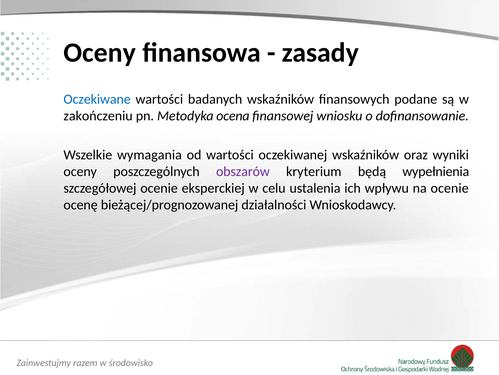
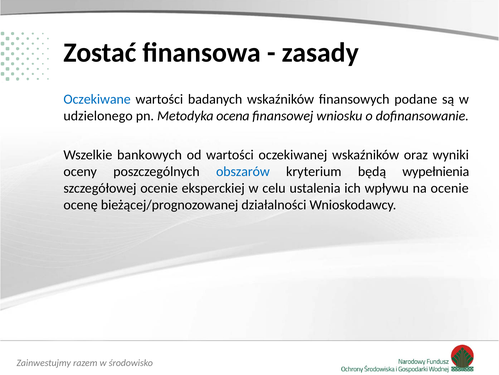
Oceny: Oceny -> Zostać (100, 53)
zakończeniu: zakończeniu -> udzielonego (98, 116)
wymagania: wymagania -> bankowych (149, 155)
obszarów colour: purple -> blue (243, 171)
